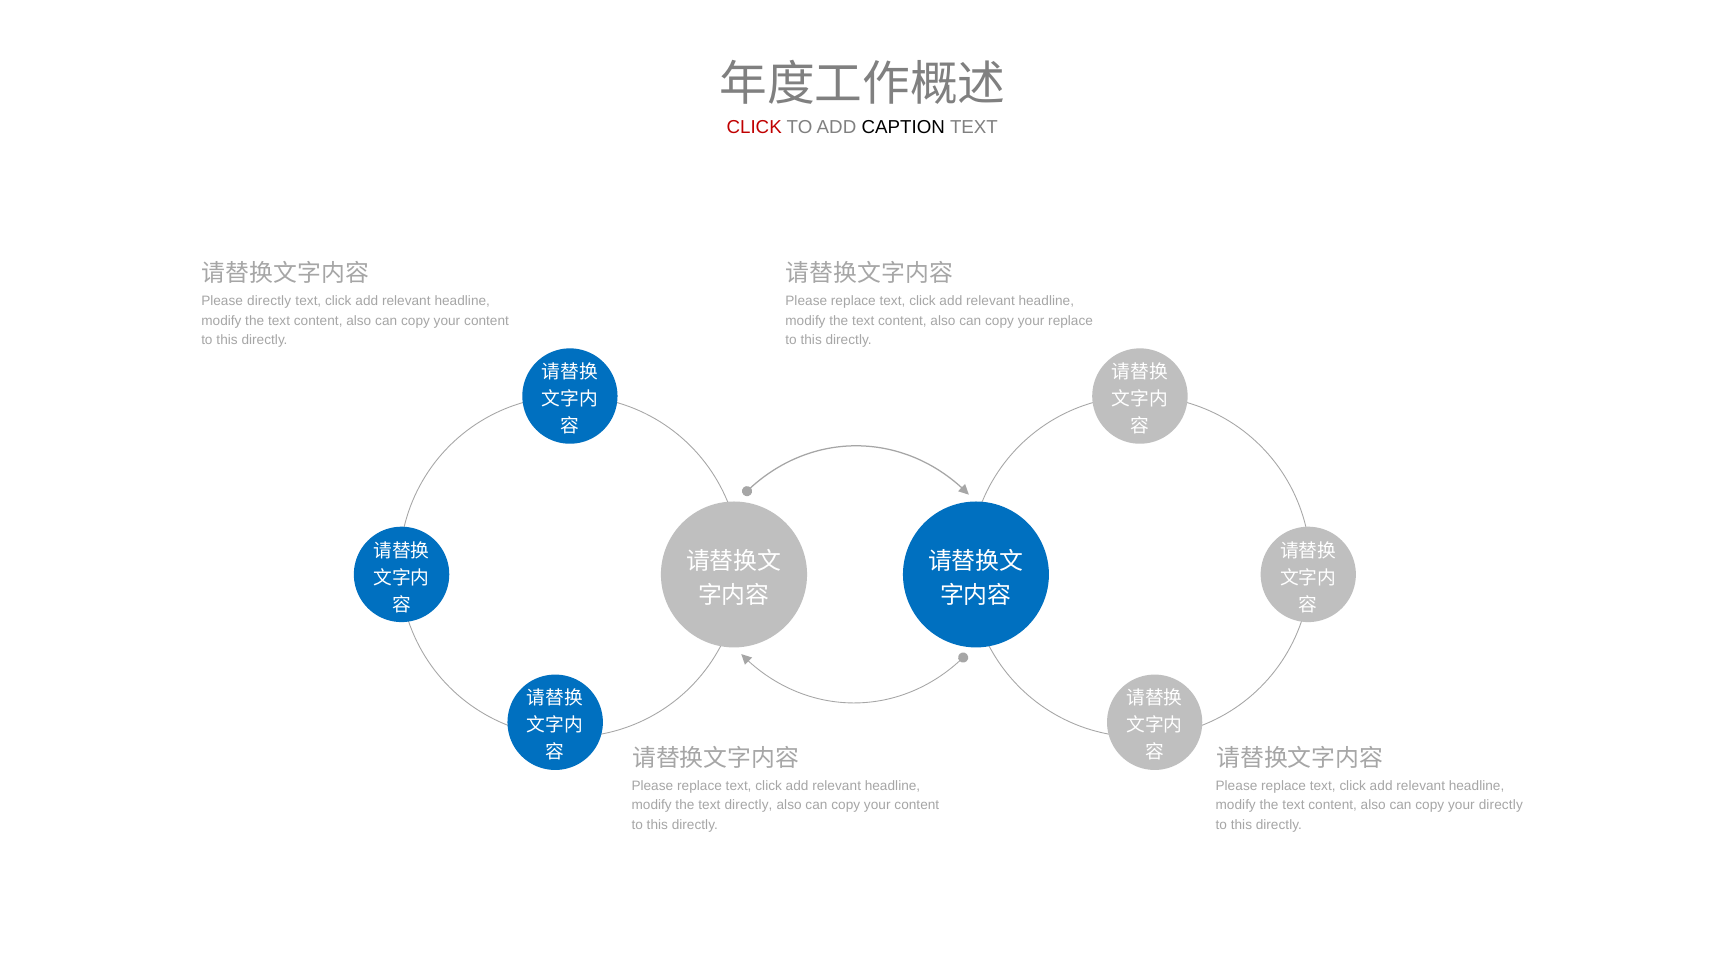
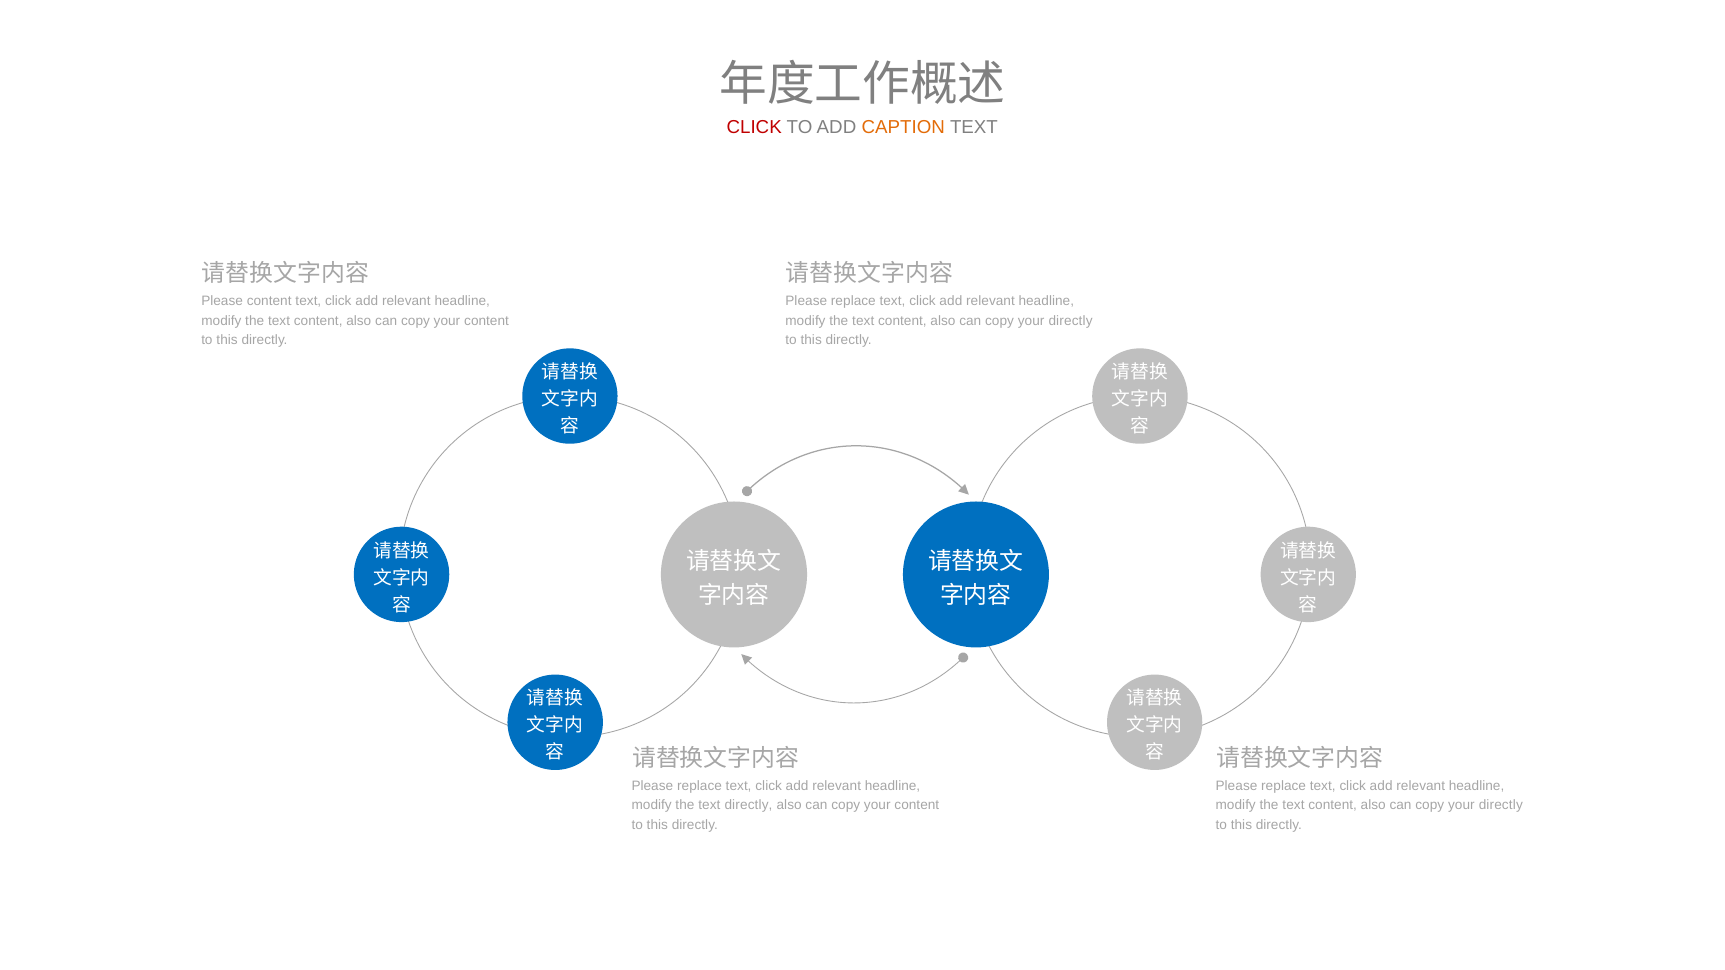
CAPTION colour: black -> orange (903, 127)
Please directly: directly -> content (269, 301)
replace: replace -> directly (1071, 321)
